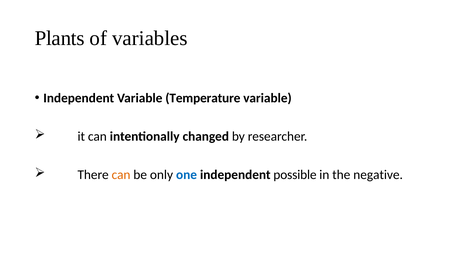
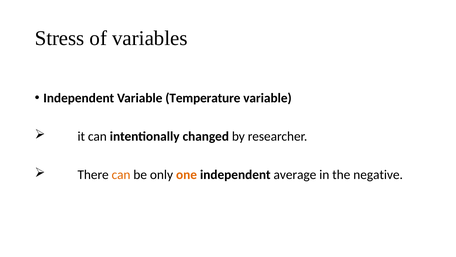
Plants: Plants -> Stress (60, 38)
one colour: blue -> orange (187, 174)
possible: possible -> average (295, 174)
